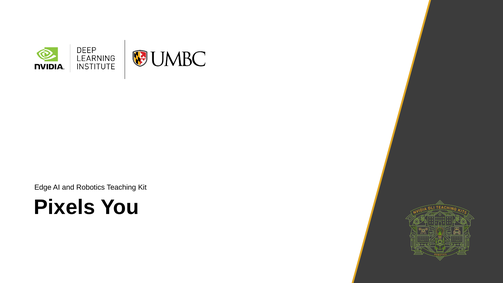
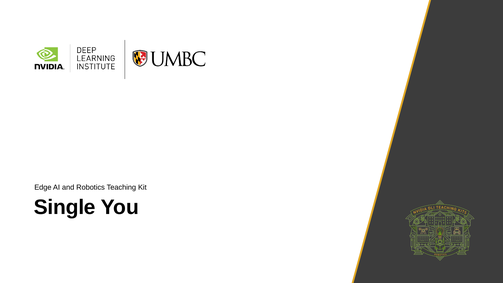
Pixels: Pixels -> Single (65, 207)
